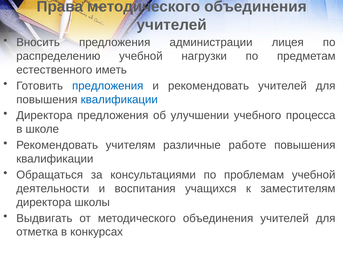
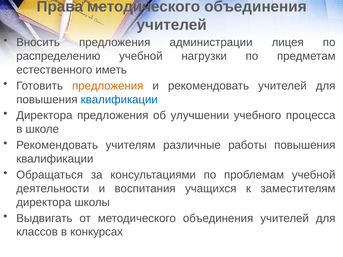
предложения colour: blue -> orange (108, 86)
работе: работе -> работы (248, 145)
отметка: отметка -> классов (37, 232)
